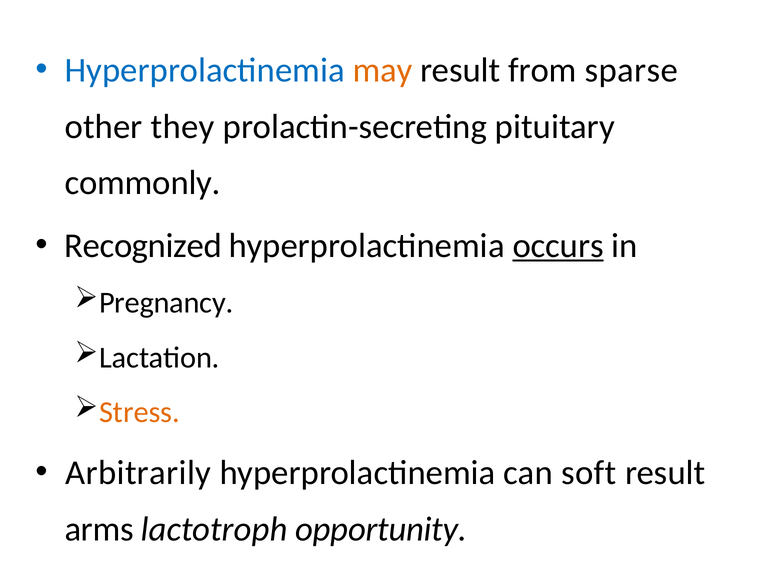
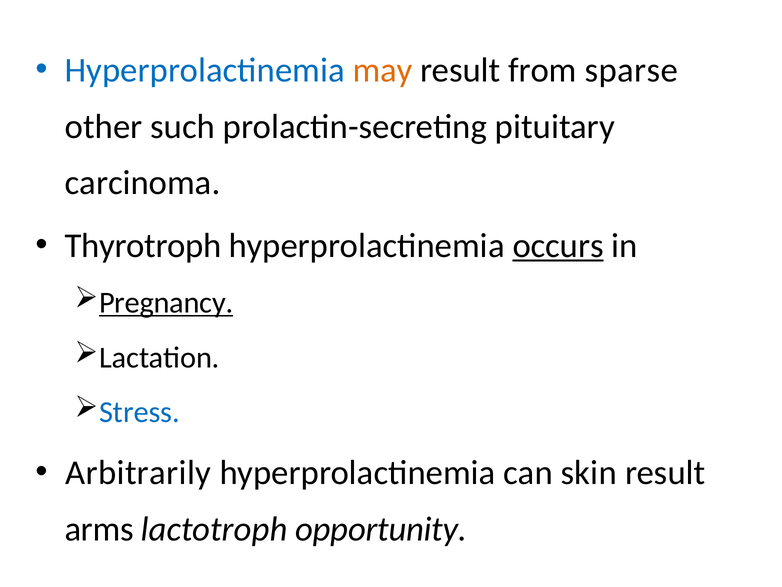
they: they -> such (183, 127)
commonly: commonly -> carcinoma (143, 183)
Recognized: Recognized -> Thyrotroph (143, 245)
Pregnancy underline: none -> present (166, 302)
Stress colour: orange -> blue (139, 412)
soft: soft -> skin (589, 472)
